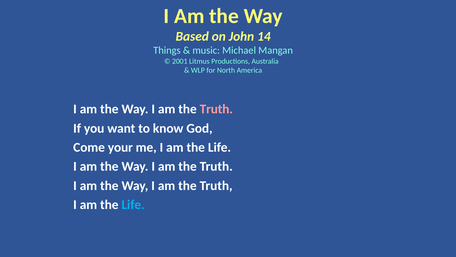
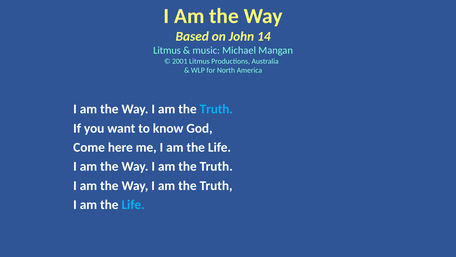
Things: Things -> Litmus (167, 50)
Truth colour: pink -> light blue (216, 109)
your: your -> here (120, 147)
